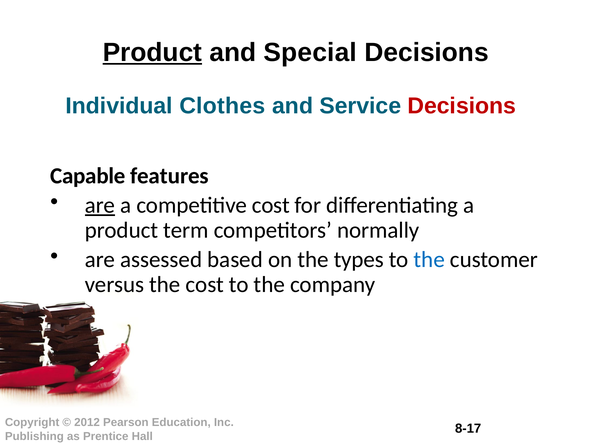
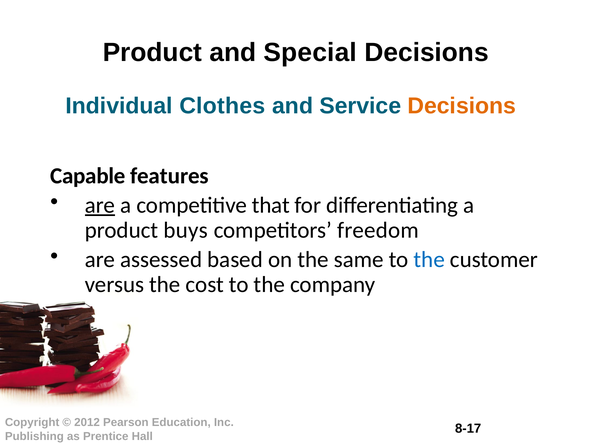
Product underline: present -> none (152, 53)
Decisions colour: red -> orange (462, 106)
competitive cost: cost -> that (271, 205)
term: term -> buys (186, 230)
normally: normally -> freedom (378, 230)
types: types -> same (359, 260)
